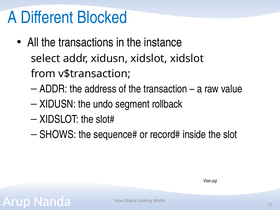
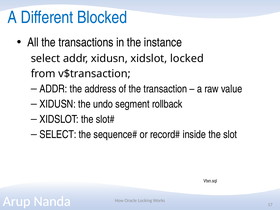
xidslot xidslot: xidslot -> locked (187, 58)
SHOWS: SHOWS -> SELECT (58, 135)
